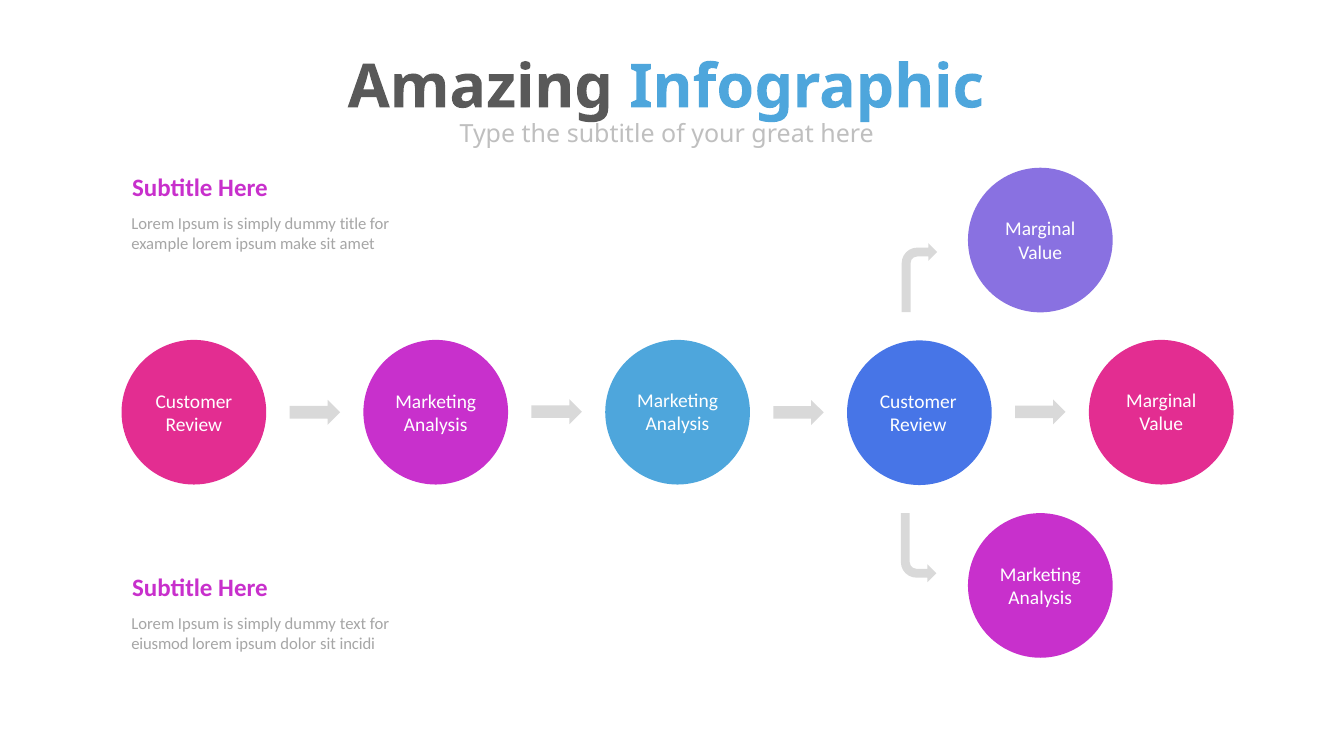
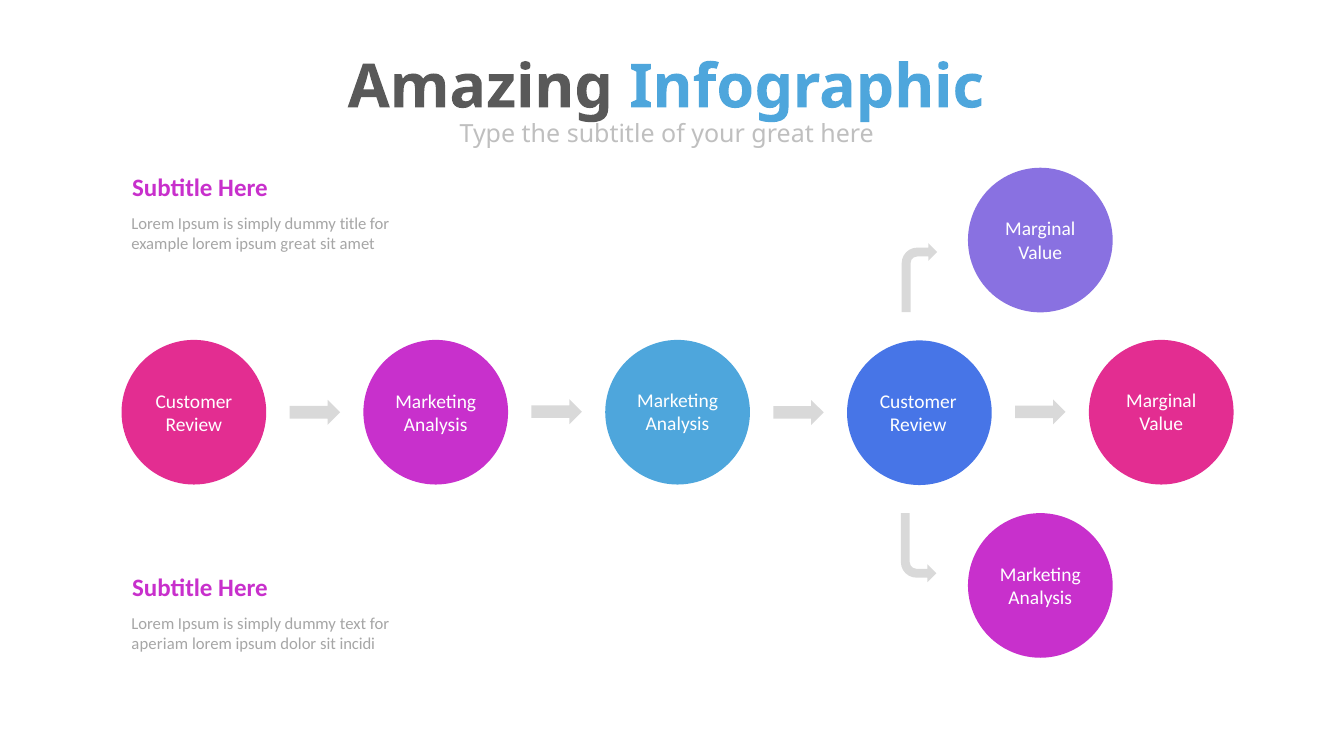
ipsum make: make -> great (298, 244)
eiusmod: eiusmod -> aperiam (160, 644)
